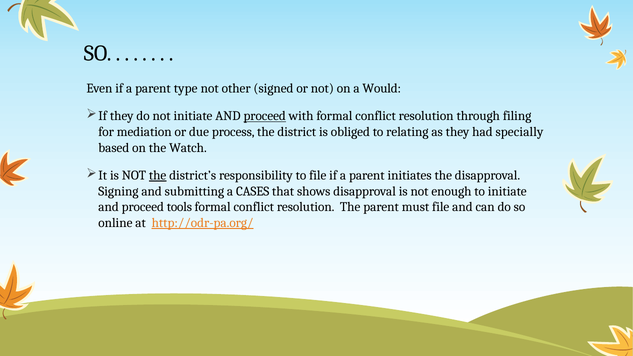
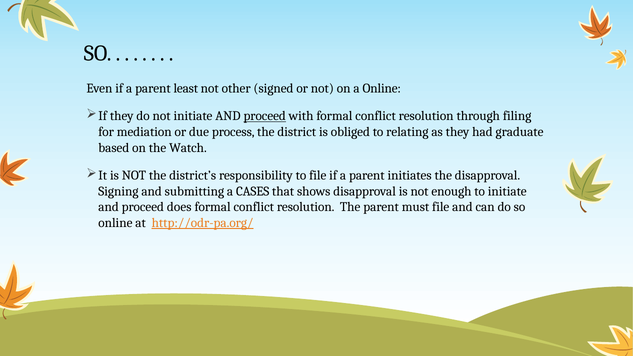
type: type -> least (186, 88)
a Would: Would -> Online (382, 88)
specially: specially -> graduate (520, 132)
the underline: present -> none (158, 175)
tools: tools -> does (179, 207)
